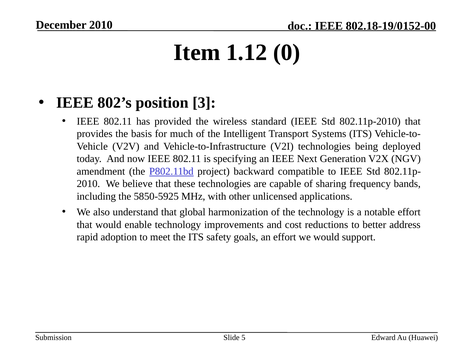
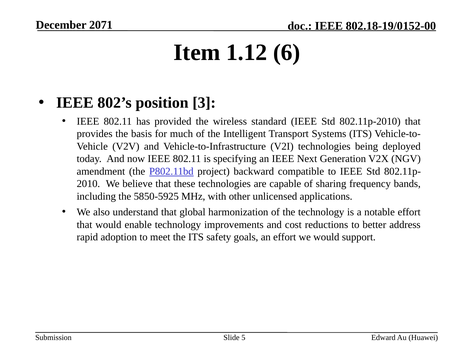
December 2010: 2010 -> 2071 (101, 25)
0: 0 -> 6 (287, 52)
